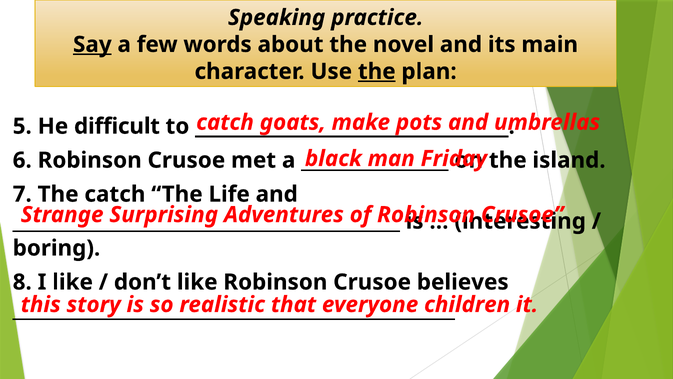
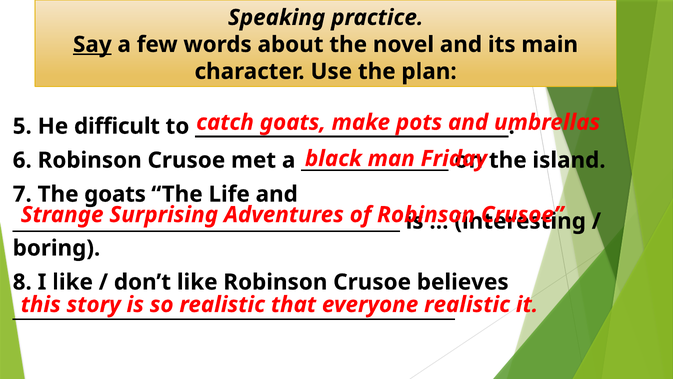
the underline: present -> none (377, 71)
The catch: catch -> goats (115, 194)
children: children -> realistic (467, 304)
